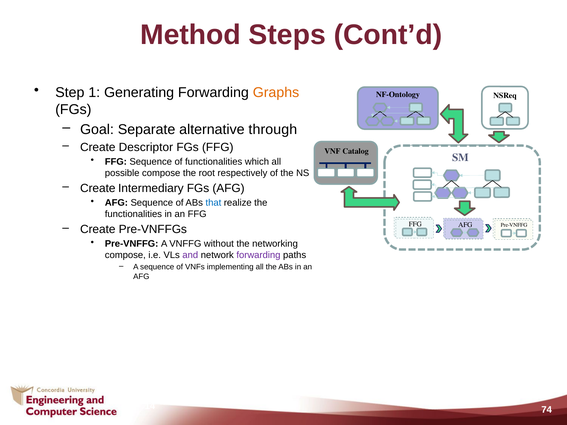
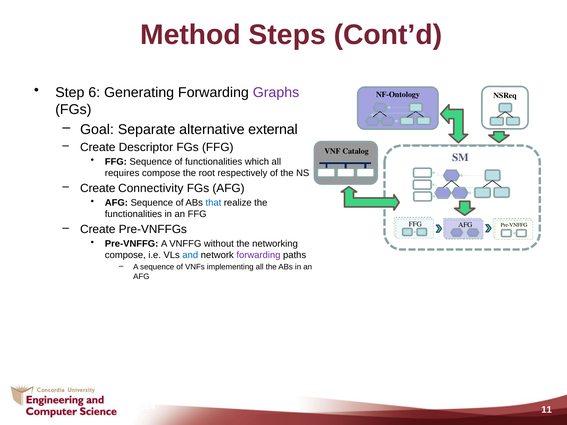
1: 1 -> 6 (94, 93)
Graphs colour: orange -> purple (276, 93)
through: through -> external (273, 130)
possible: possible -> requires (122, 173)
Intermediary: Intermediary -> Connectivity (151, 188)
and colour: purple -> blue (190, 255)
74: 74 -> 11 (547, 410)
